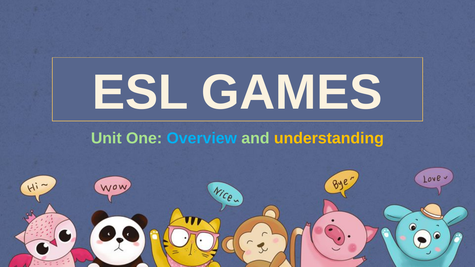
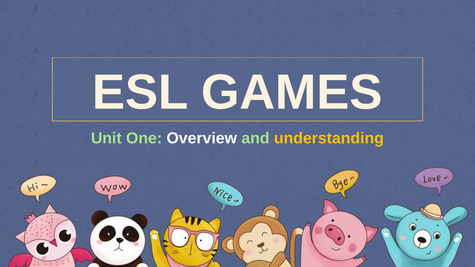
Overview colour: light blue -> white (202, 138)
